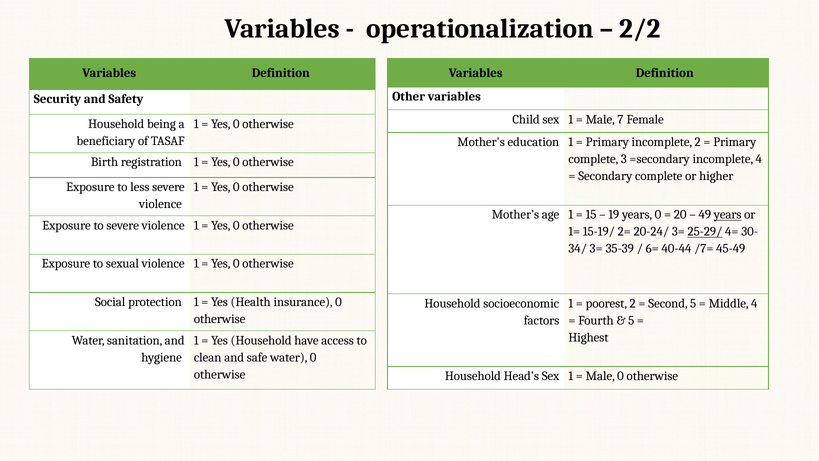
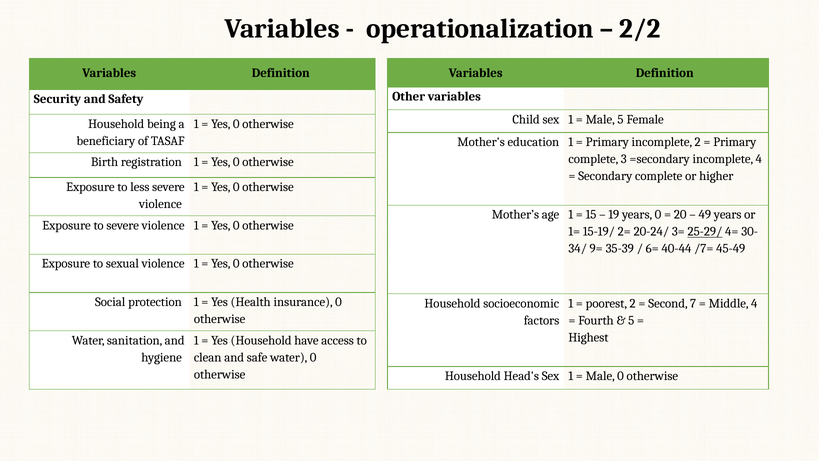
Male 7: 7 -> 5 (620, 119)
years underline: present -> none (728, 215)
3=: 3= -> 9= (596, 248)
Second 5: 5 -> 7 (693, 303)
